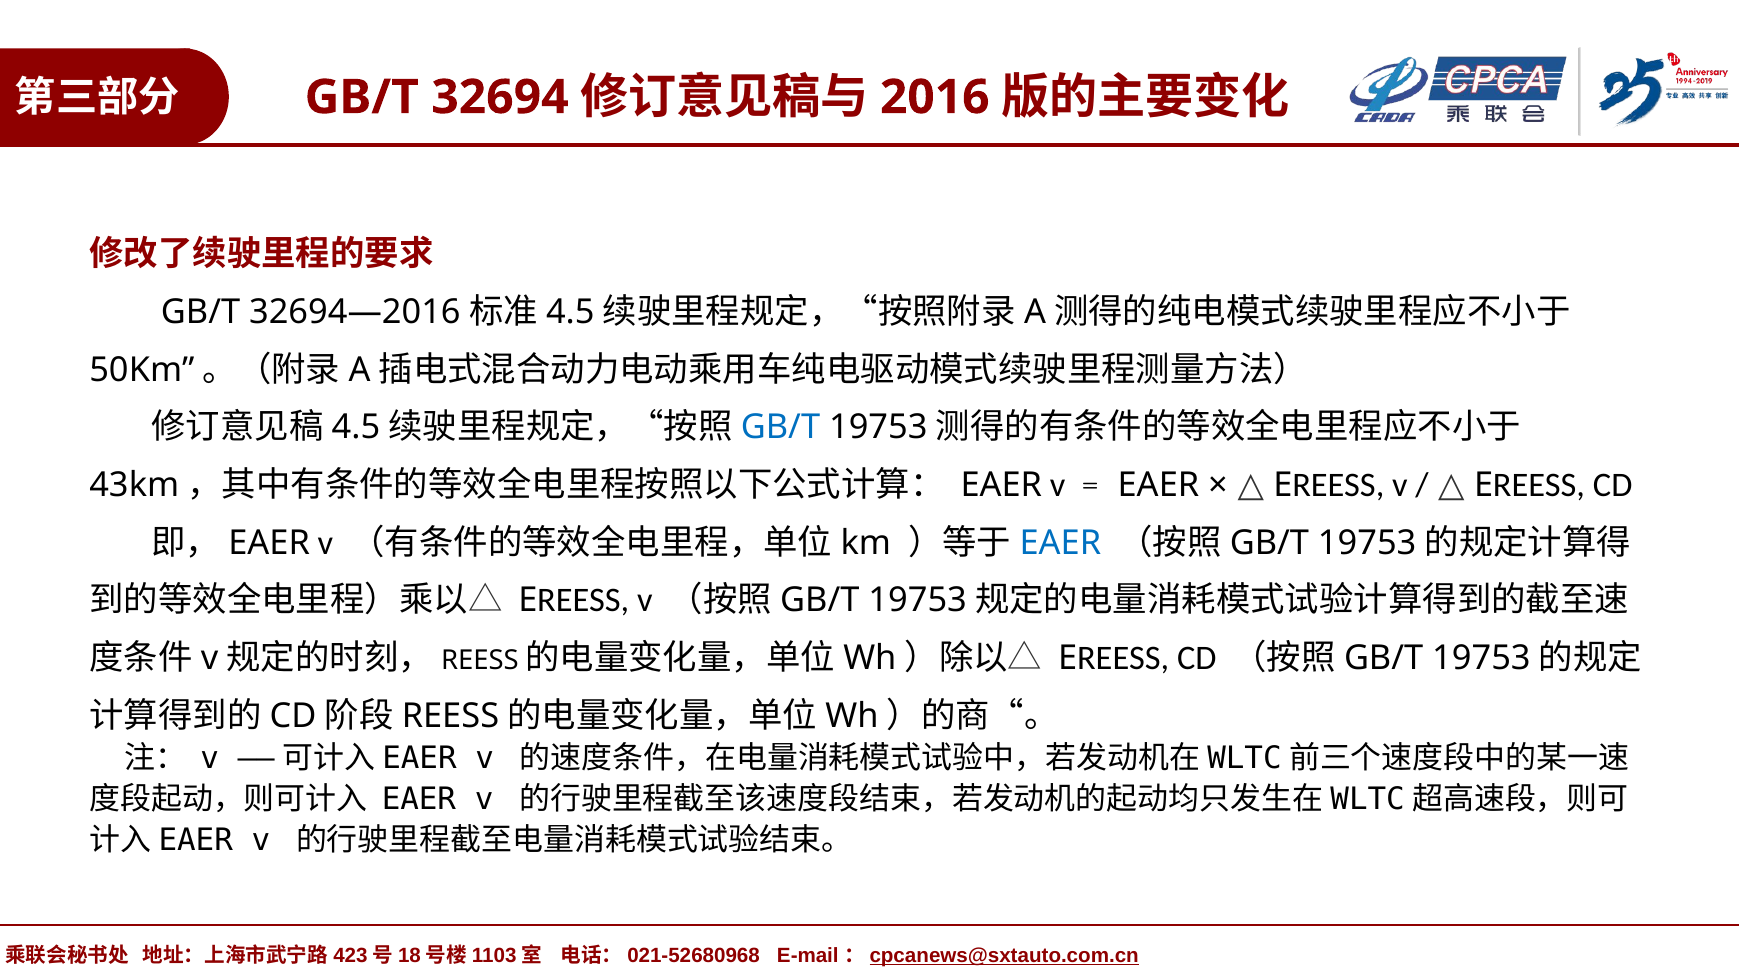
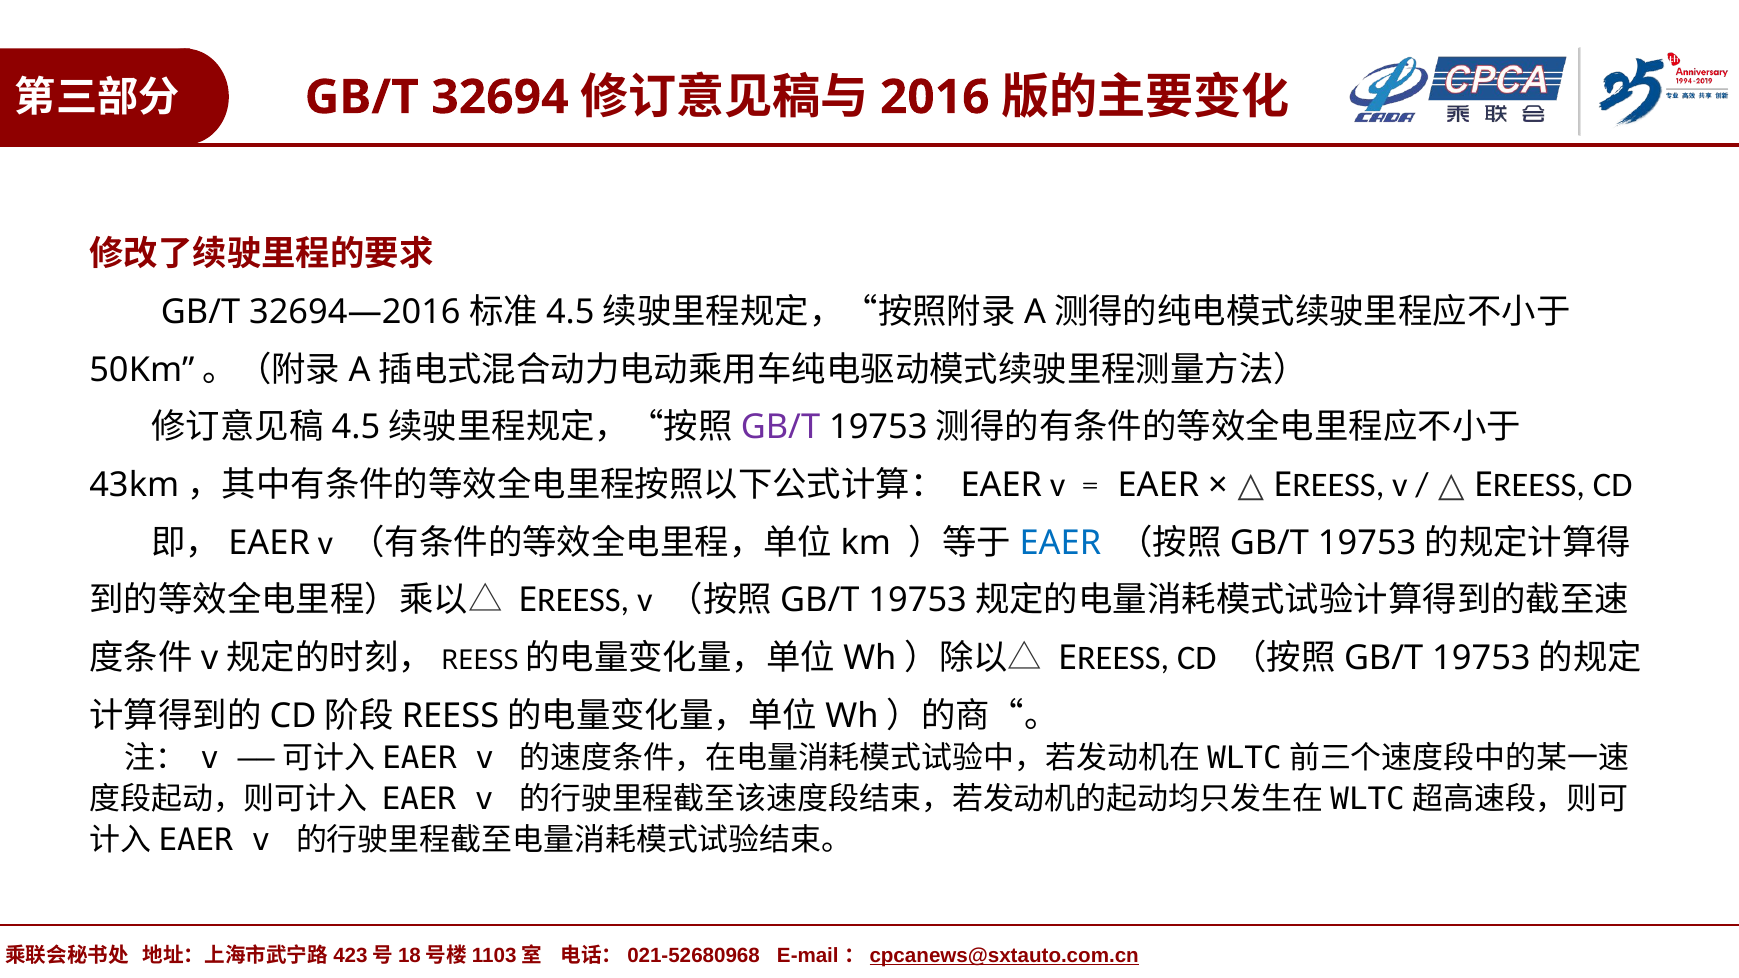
GB/T colour: blue -> purple (780, 428)
